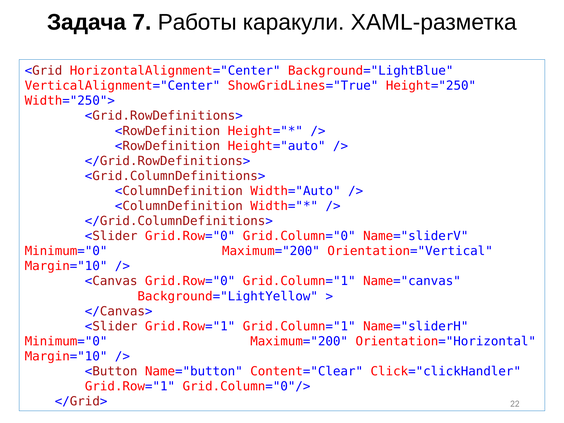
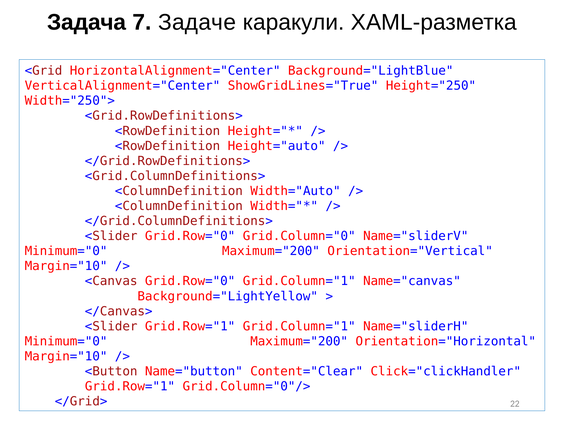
Работы: Работы -> Задаче (197, 22)
